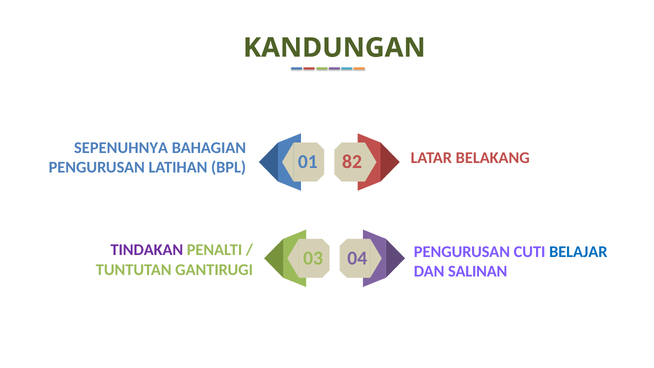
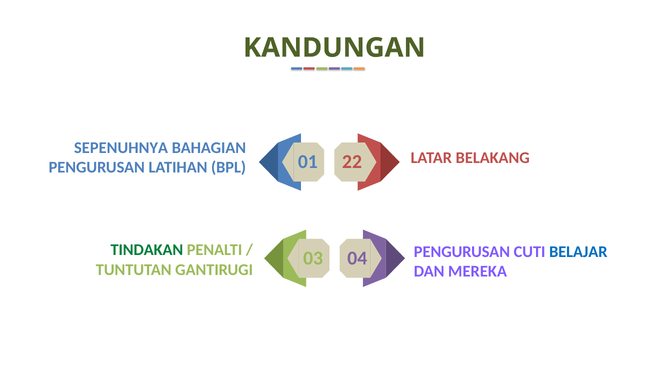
82: 82 -> 22 (352, 162)
TINDAKAN colour: purple -> green (147, 250)
SALINAN: SALINAN -> MEREKA (478, 271)
